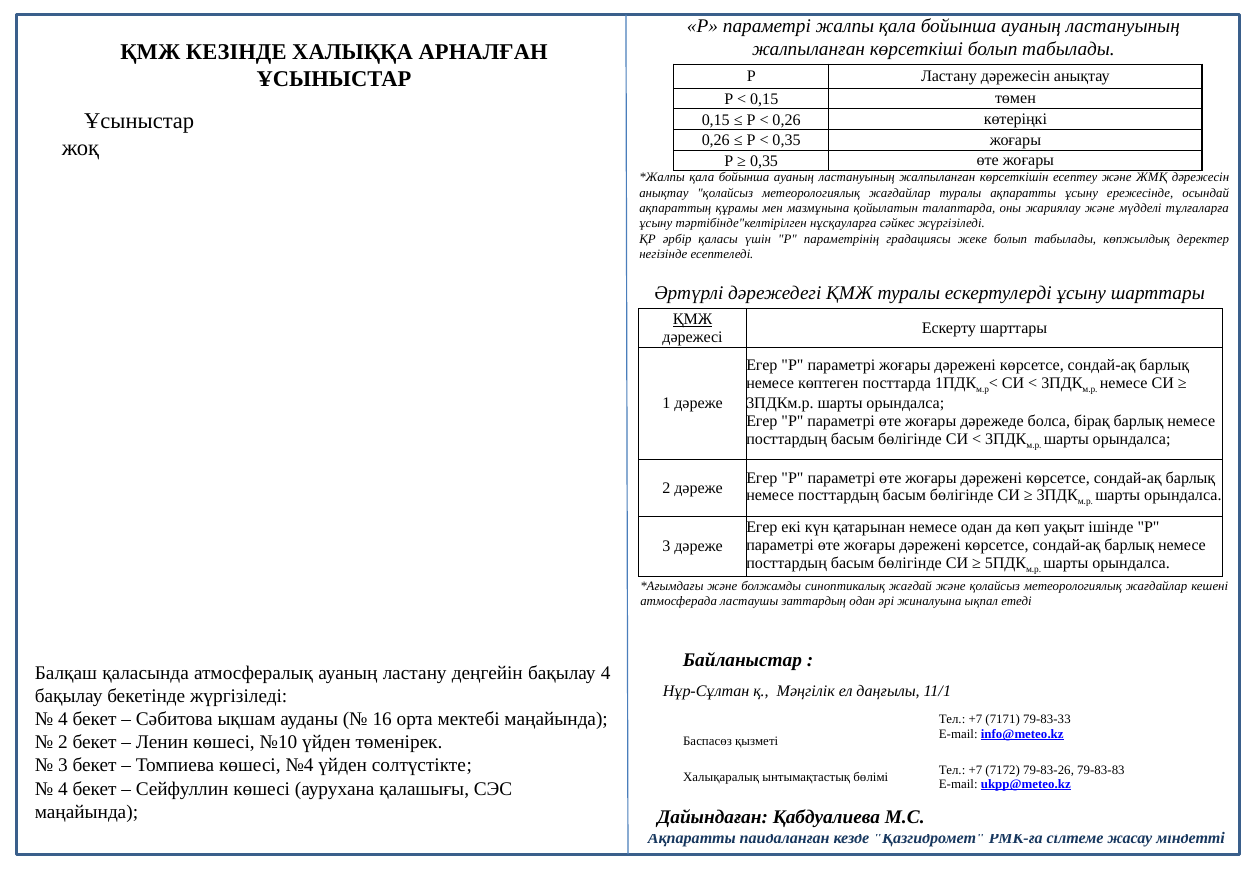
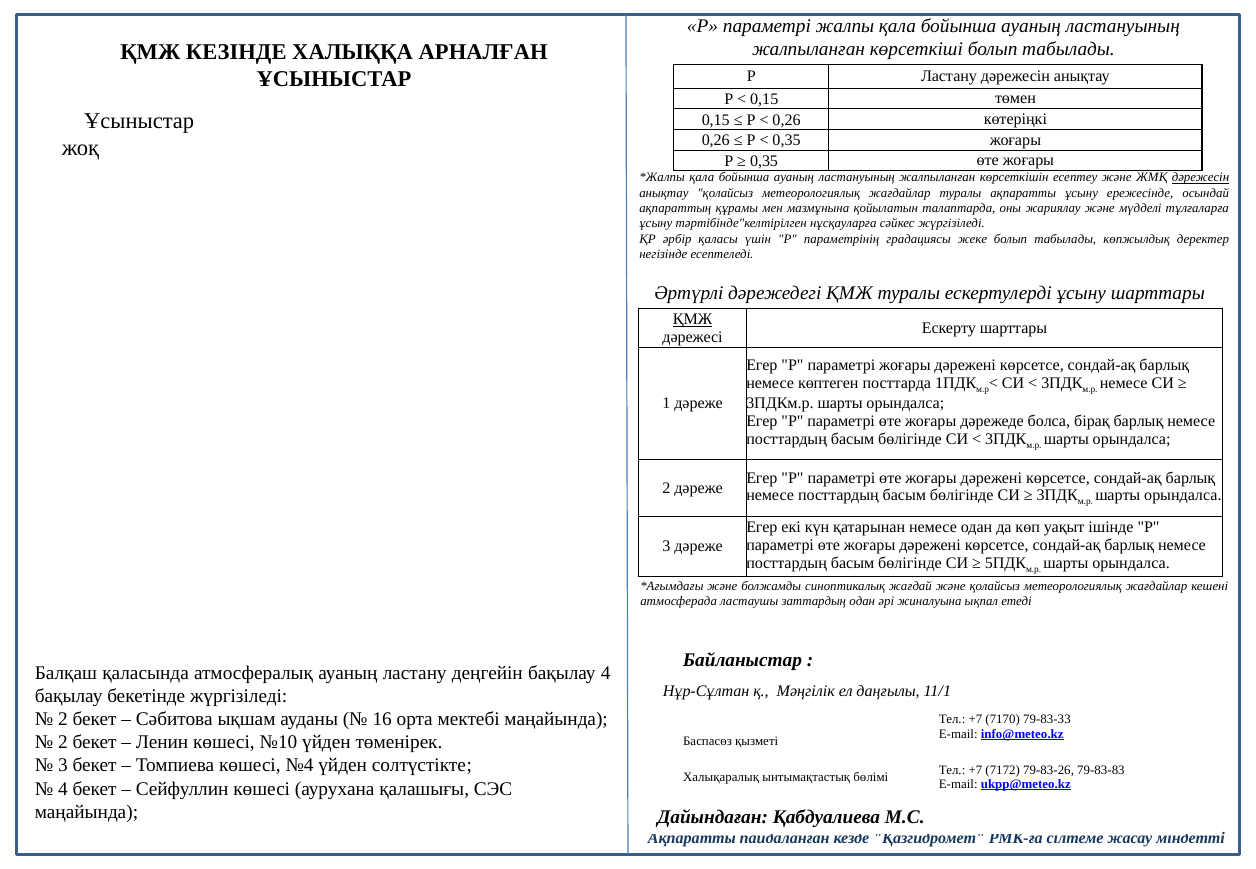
дәрежесін underline: none -> present (1200, 178)
4: 4 -> 2 (63, 720)
7171: 7171 -> 7170 (1003, 720)
